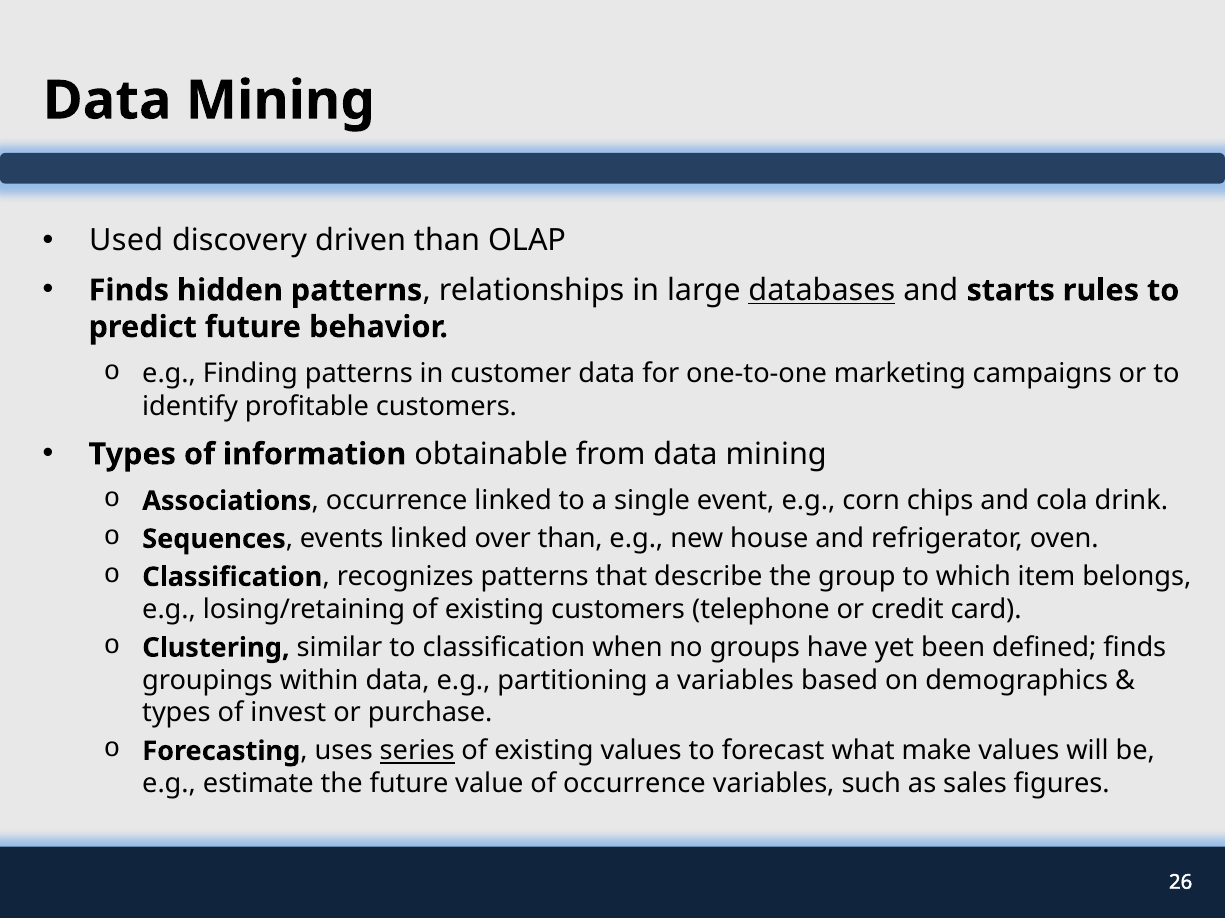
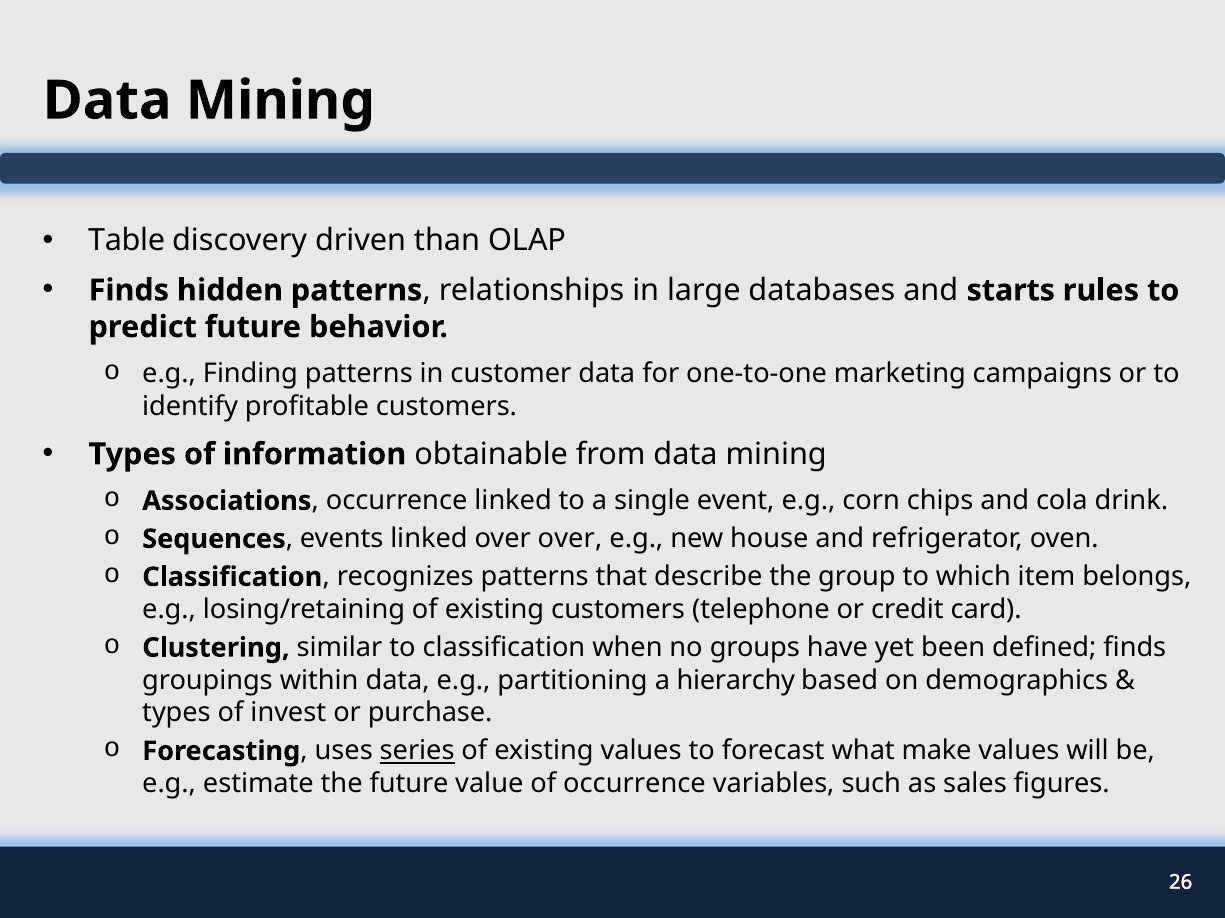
Used: Used -> Table (127, 241)
databases underline: present -> none (822, 291)
over than: than -> over (570, 539)
a variables: variables -> hierarchy (736, 681)
